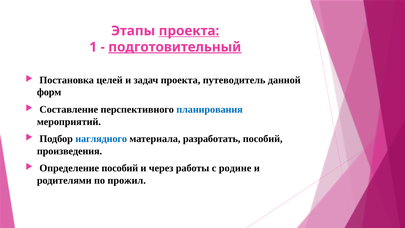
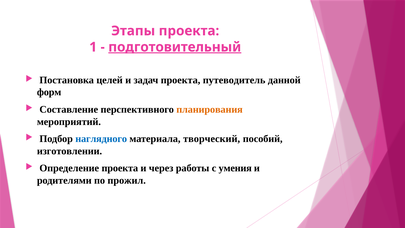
проекта underline: present -> none (189, 31)
планирования colour: blue -> orange (210, 109)
разработать: разработать -> творческий (212, 139)
произведения: произведения -> изготовлении (69, 151)
Определение пособий: пособий -> проекта (120, 168)
родине: родине -> умения (235, 168)
